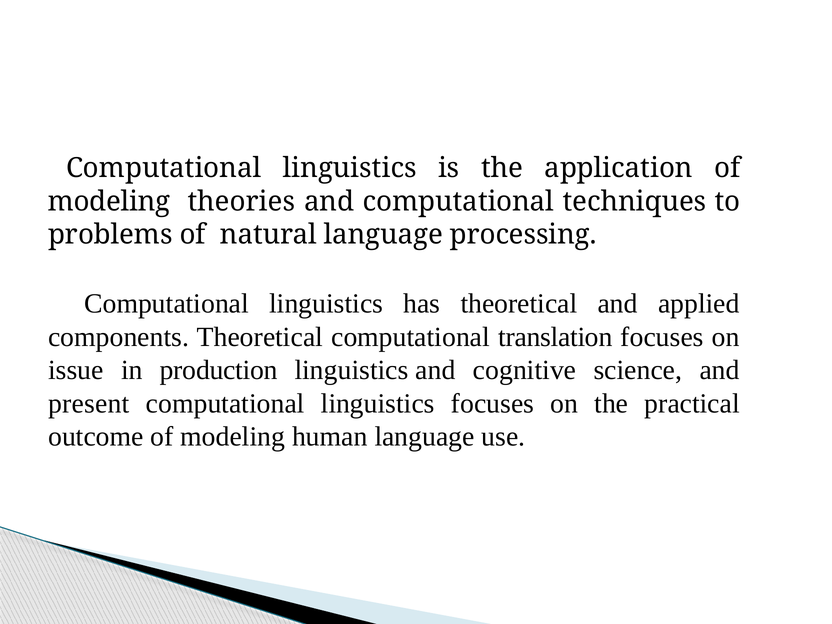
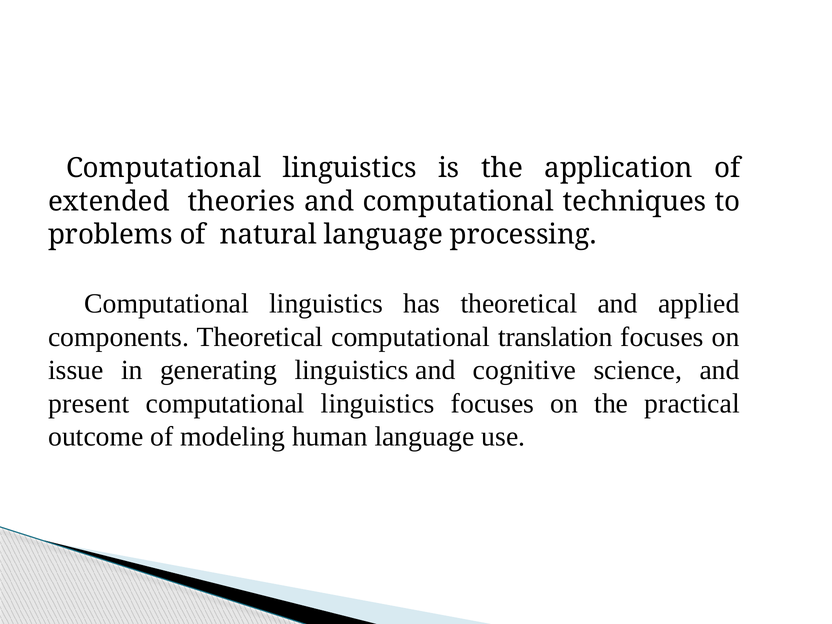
modeling: modeling -> extended (109, 202)
production: production -> generating (219, 370)
